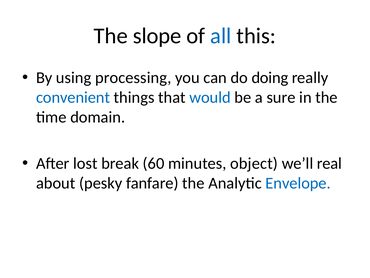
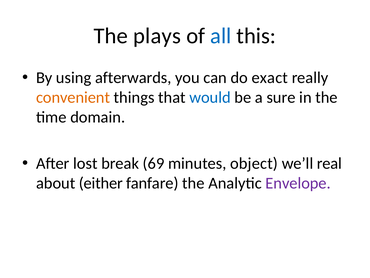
slope: slope -> plays (157, 36)
processing: processing -> afterwards (133, 78)
doing: doing -> exact (270, 78)
convenient colour: blue -> orange (73, 97)
60: 60 -> 69 (154, 163)
pesky: pesky -> either (101, 183)
Envelope colour: blue -> purple (298, 183)
